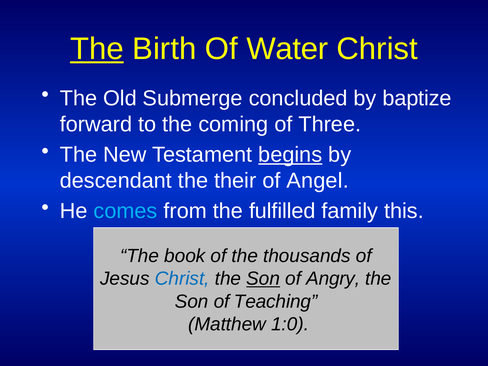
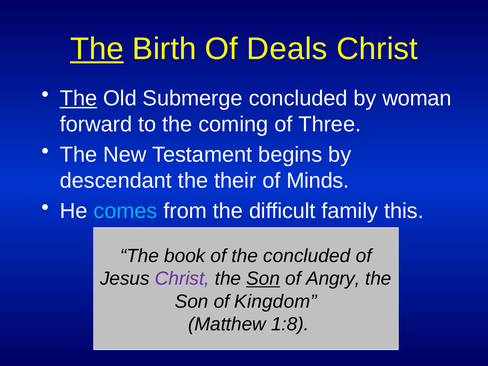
Water: Water -> Deals (287, 49)
The underline: none -> present (78, 98)
baptize: baptize -> woman (417, 98)
begins underline: present -> none (290, 155)
Angel: Angel -> Minds (318, 181)
fulfilled: fulfilled -> difficult (282, 211)
the thousands: thousands -> concluded (307, 256)
Christ colour: blue -> purple (182, 279)
Teaching: Teaching -> Kingdom (276, 301)
1:0: 1:0 -> 1:8 (290, 324)
